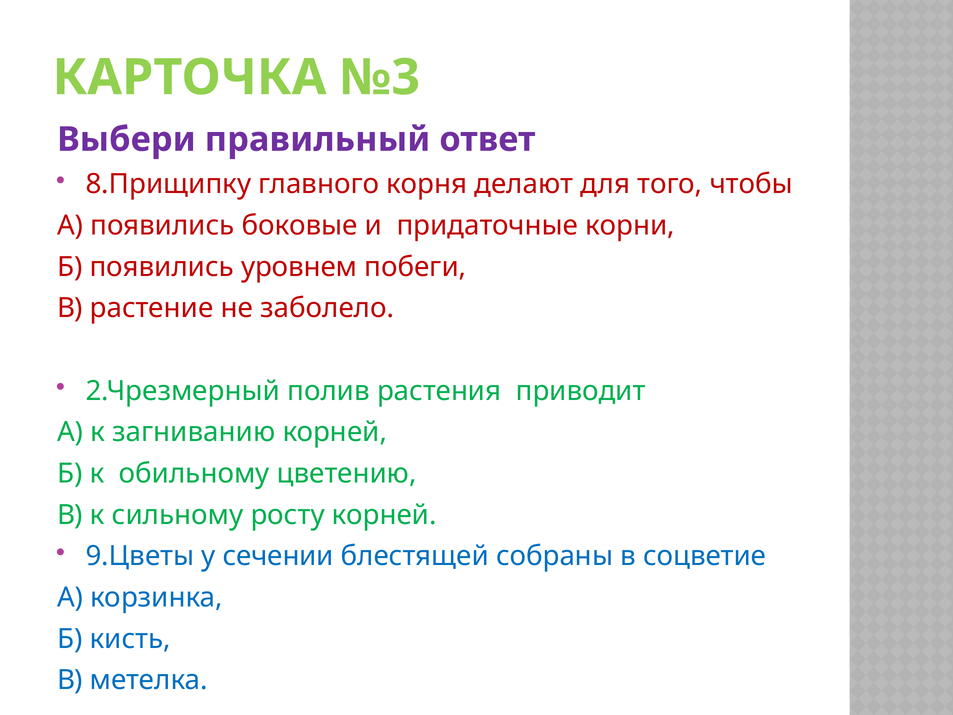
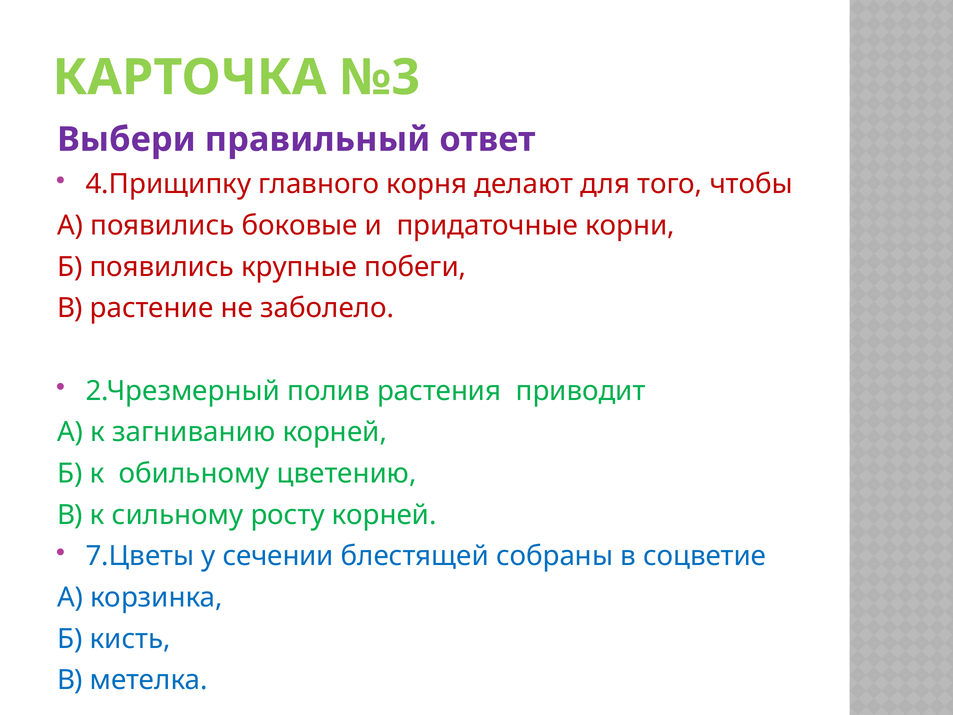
8.Прищипку: 8.Прищипку -> 4.Прищипку (168, 184)
уровнем: уровнем -> крупные (299, 267)
9.Цветы: 9.Цветы -> 7.Цветы (140, 556)
